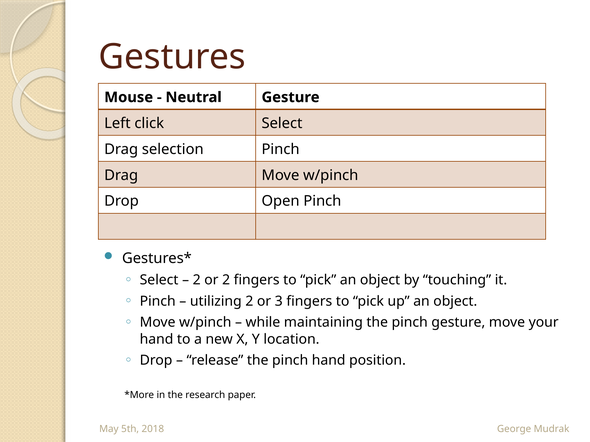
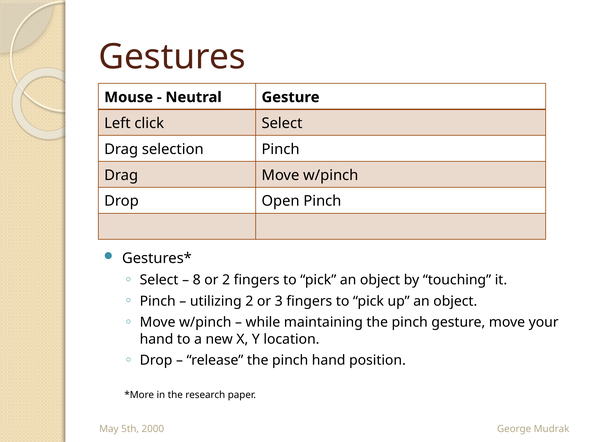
2: 2 -> 8 (197, 280)
2018: 2018 -> 2000 (153, 429)
